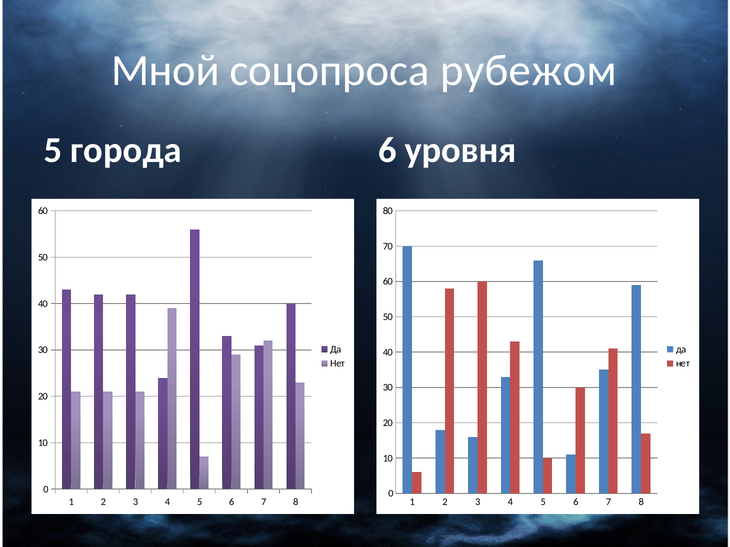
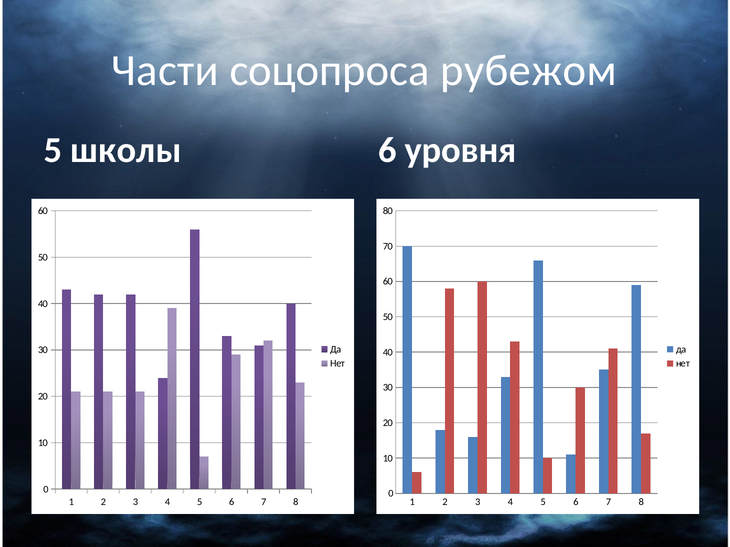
Мной: Мной -> Части (165, 71)
города: города -> школы (126, 151)
